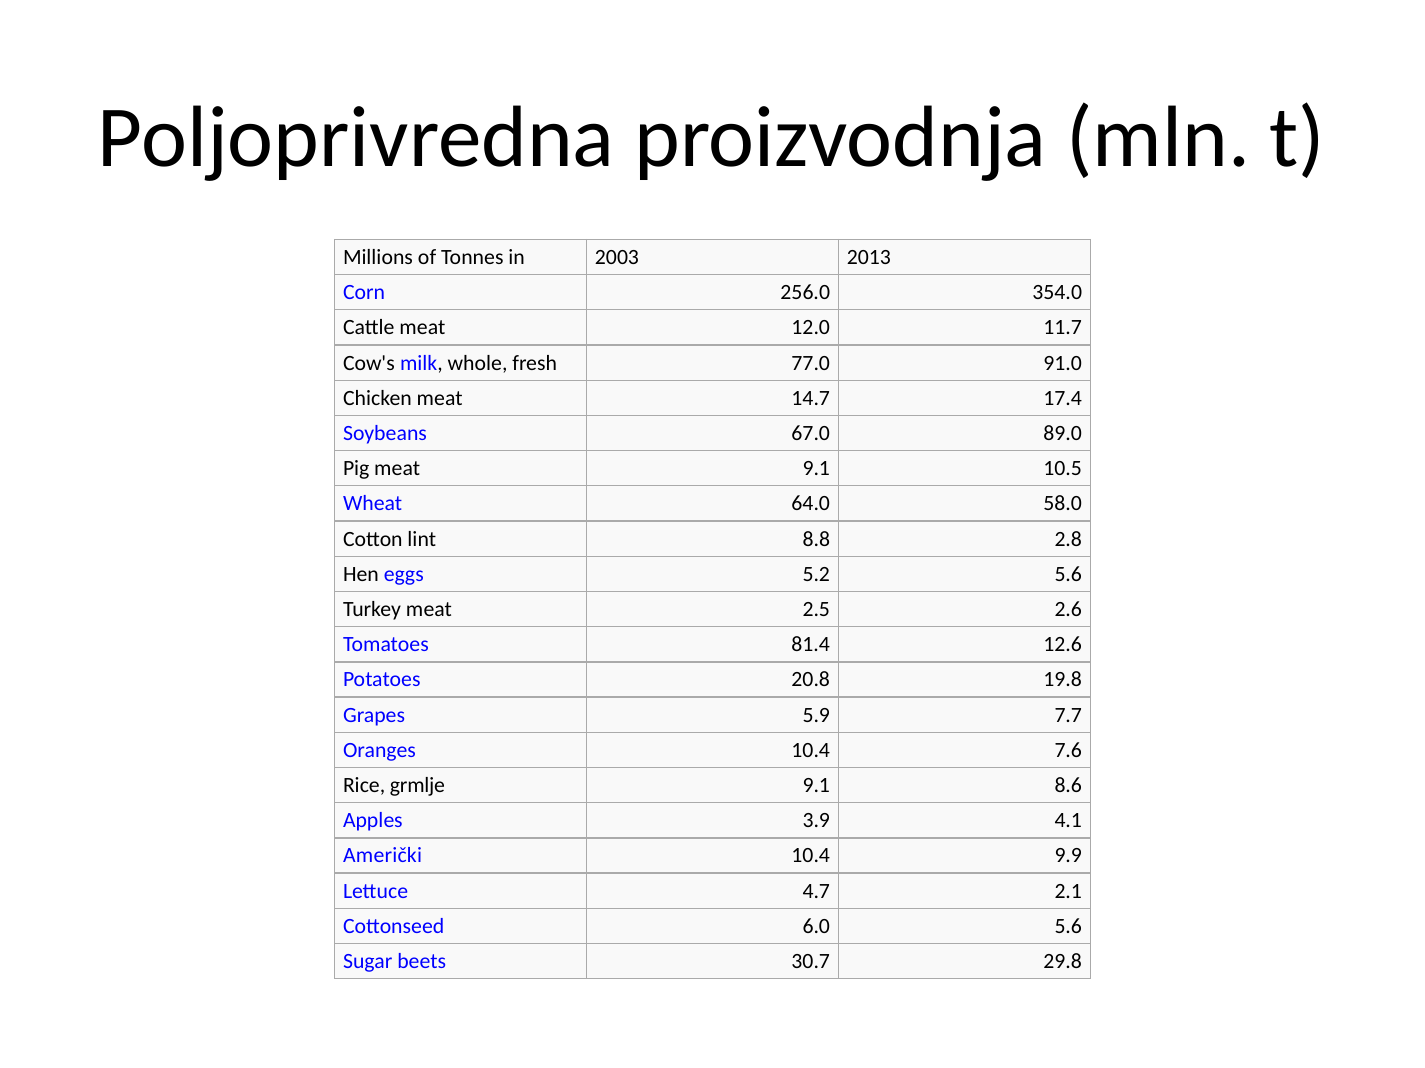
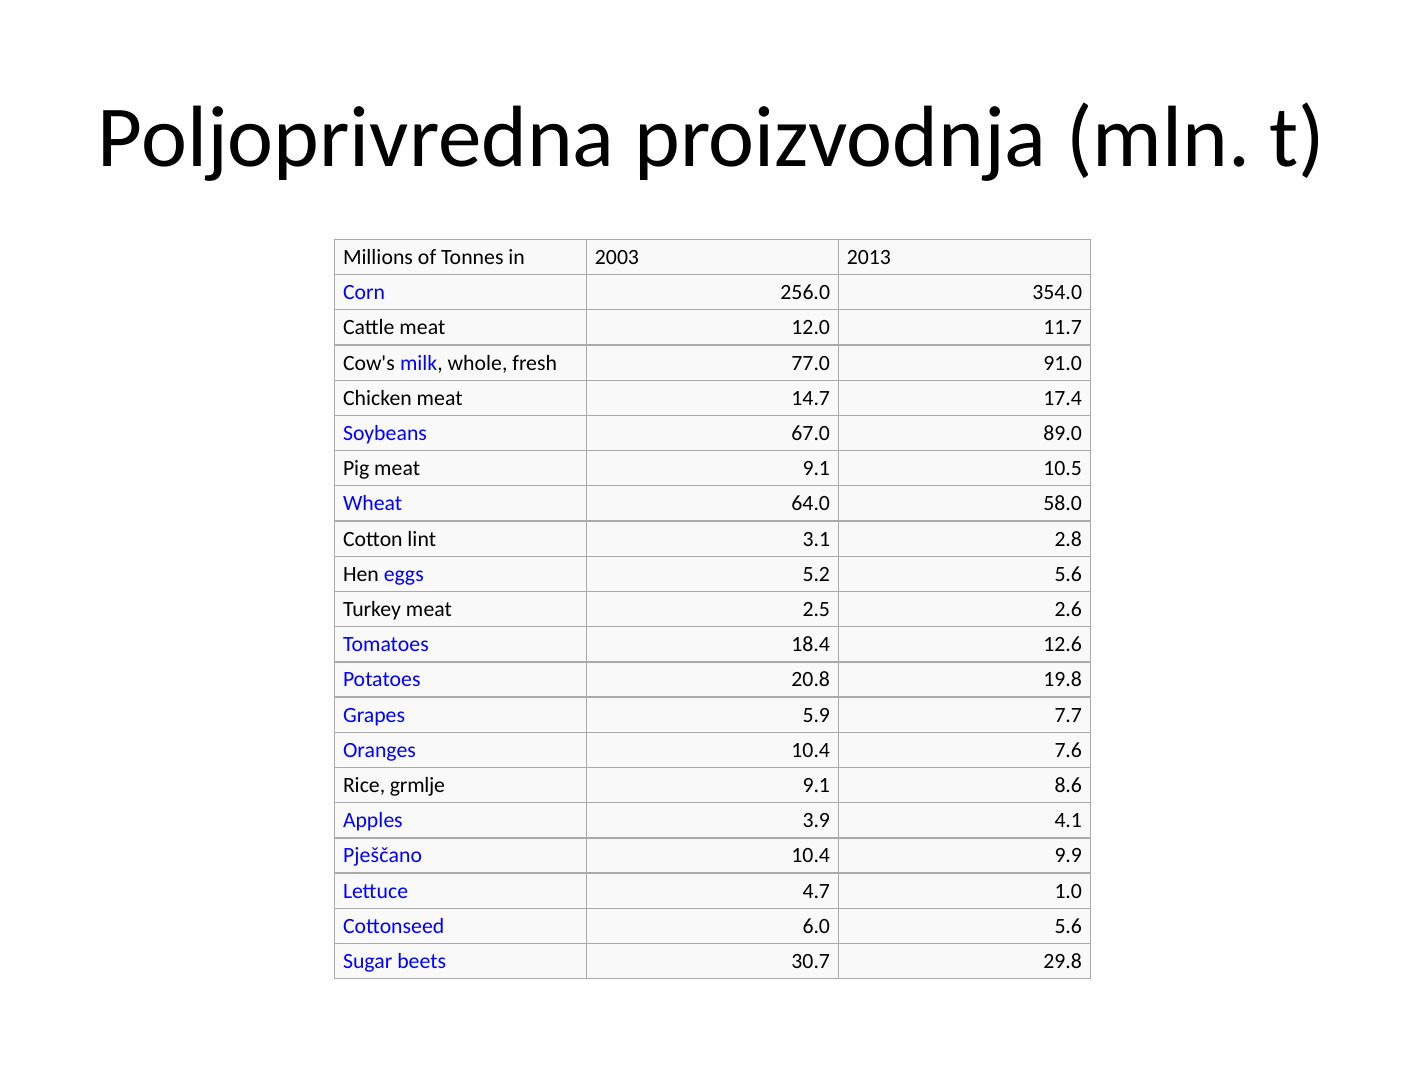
8.8: 8.8 -> 3.1 (816, 539)
81.4: 81.4 -> 18.4 (811, 645)
Američki: Američki -> Pješčano (383, 856)
2.1: 2.1 -> 1.0 (1068, 892)
